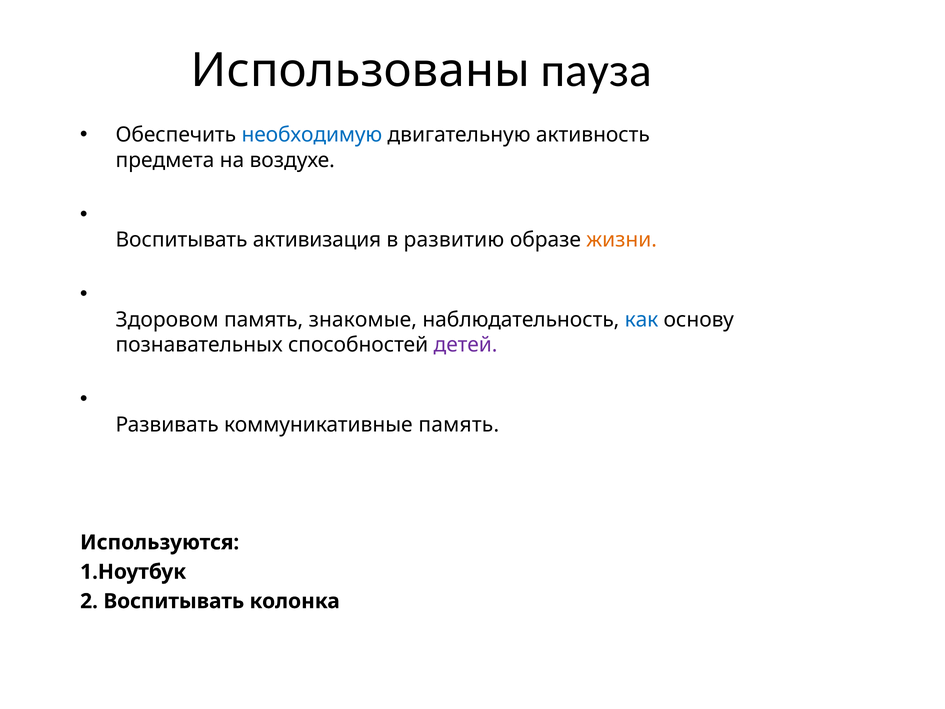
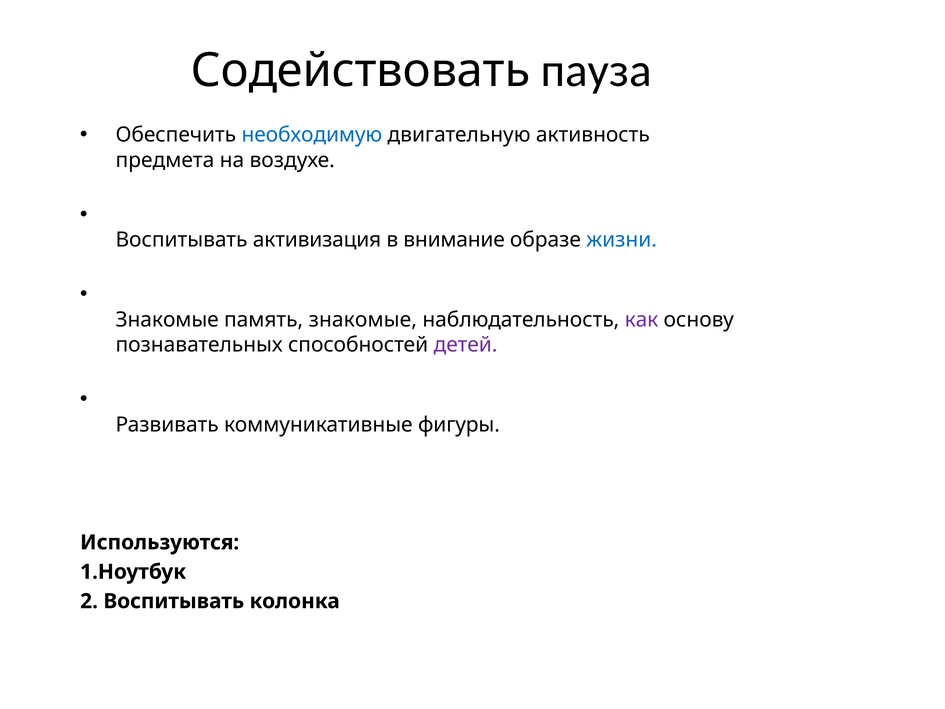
Использованы: Использованы -> Содействовать (361, 70)
развитию: развитию -> внимание (454, 240)
жизни colour: orange -> blue (622, 240)
Здоровом: Здоровом -> Знакомые (167, 320)
как colour: blue -> purple (642, 320)
коммуникативные память: память -> фигуры (459, 425)
